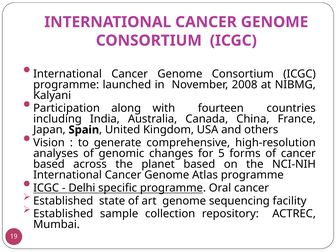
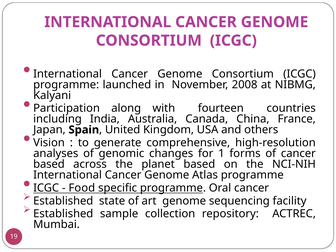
5: 5 -> 1 (221, 153)
Delhi: Delhi -> Food (82, 188)
